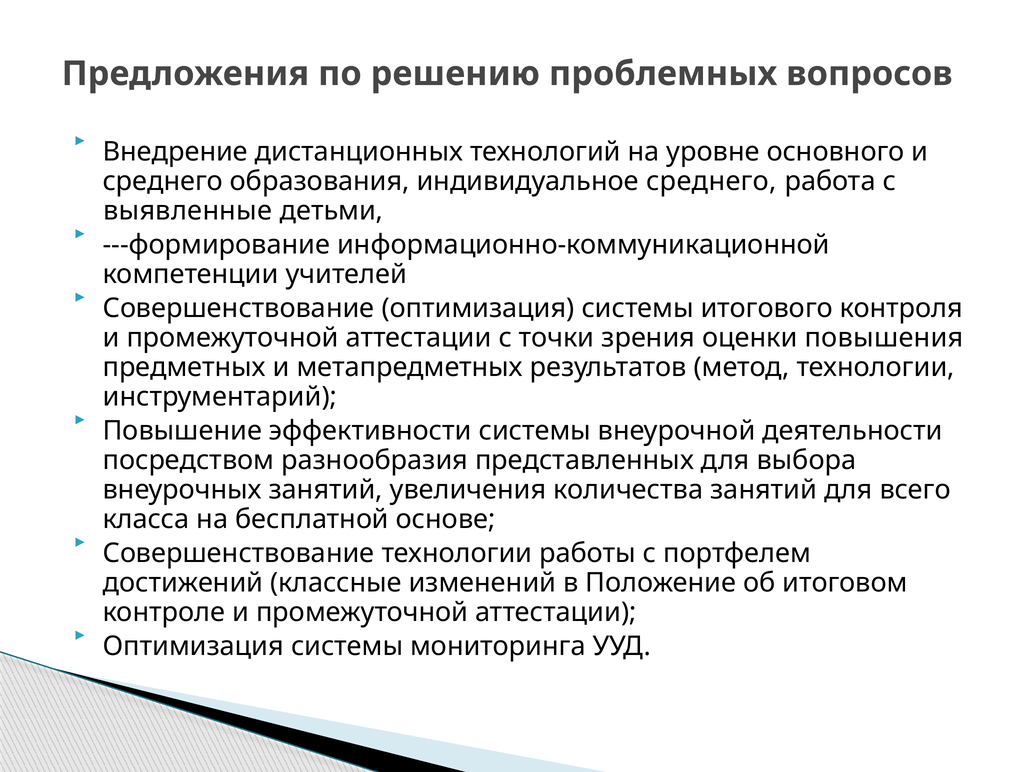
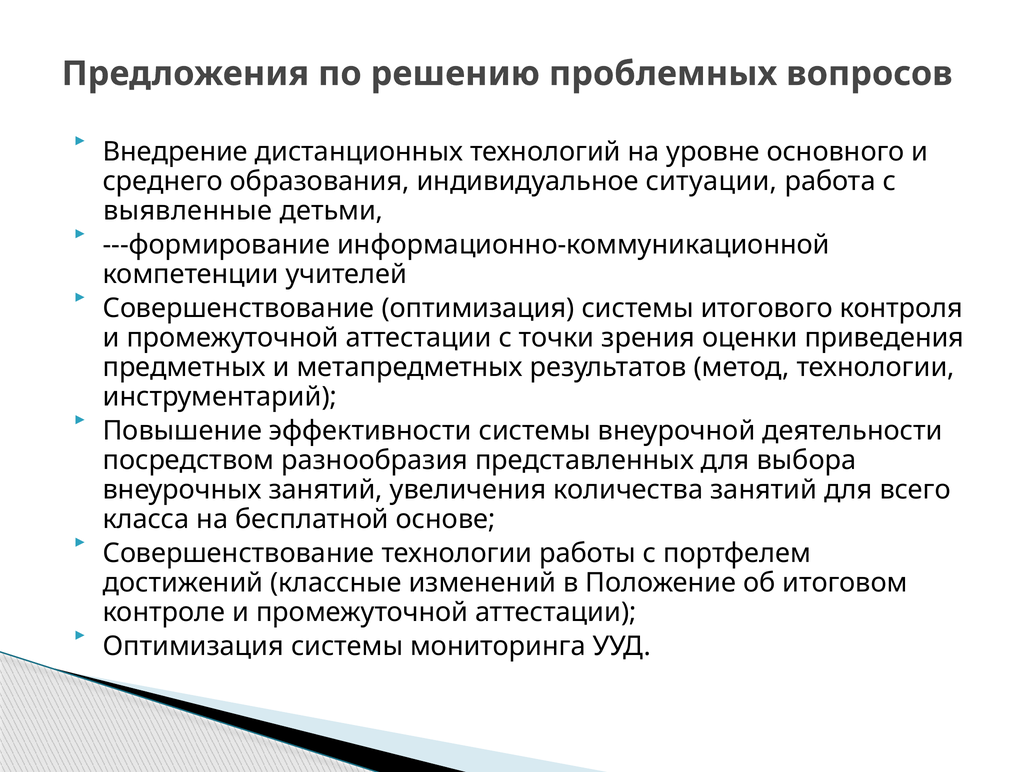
индивидуальное среднего: среднего -> ситуации (711, 181)
повышения: повышения -> приведения (884, 338)
